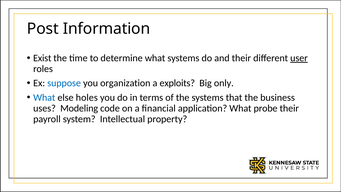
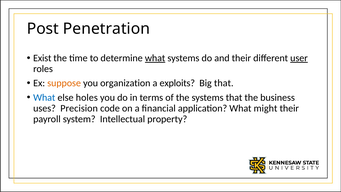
Information: Information -> Penetration (106, 29)
what underline: none -> present (155, 58)
suppose colour: blue -> orange (64, 83)
Big only: only -> that (224, 83)
Modeling: Modeling -> Precision (79, 108)
probe: probe -> might (266, 108)
